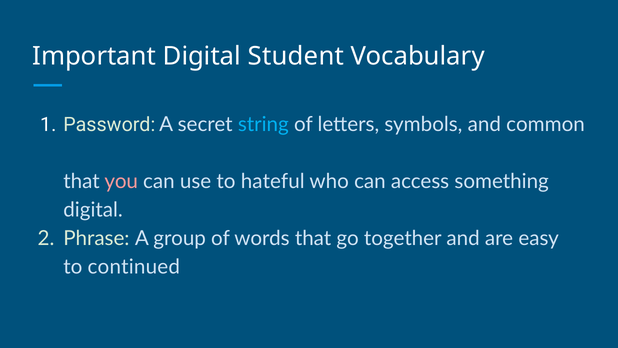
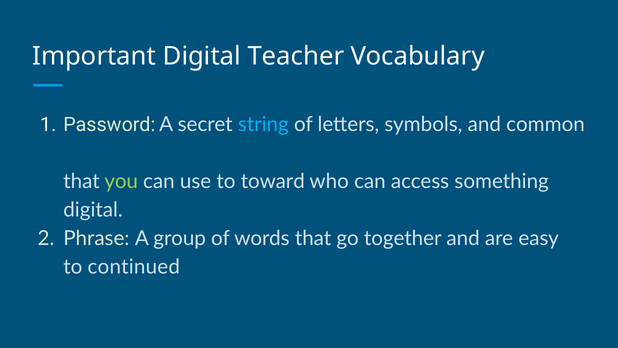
Student: Student -> Teacher (296, 56)
you colour: pink -> light green (121, 181)
hateful: hateful -> toward (273, 181)
